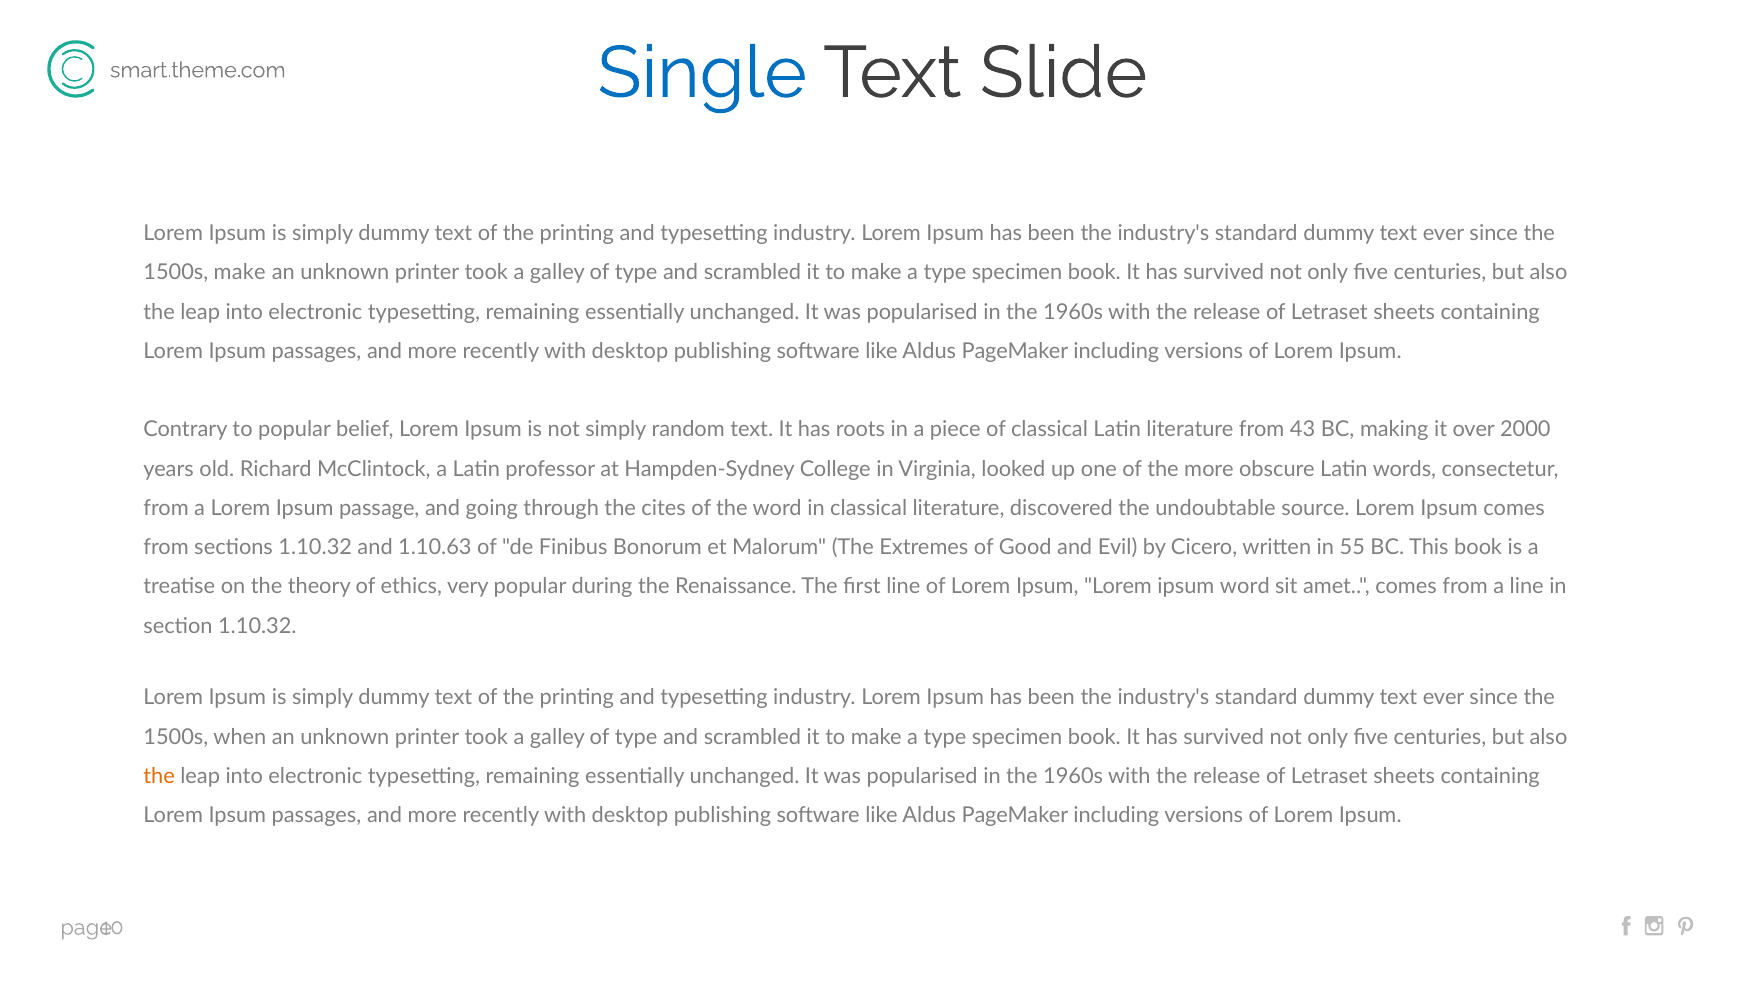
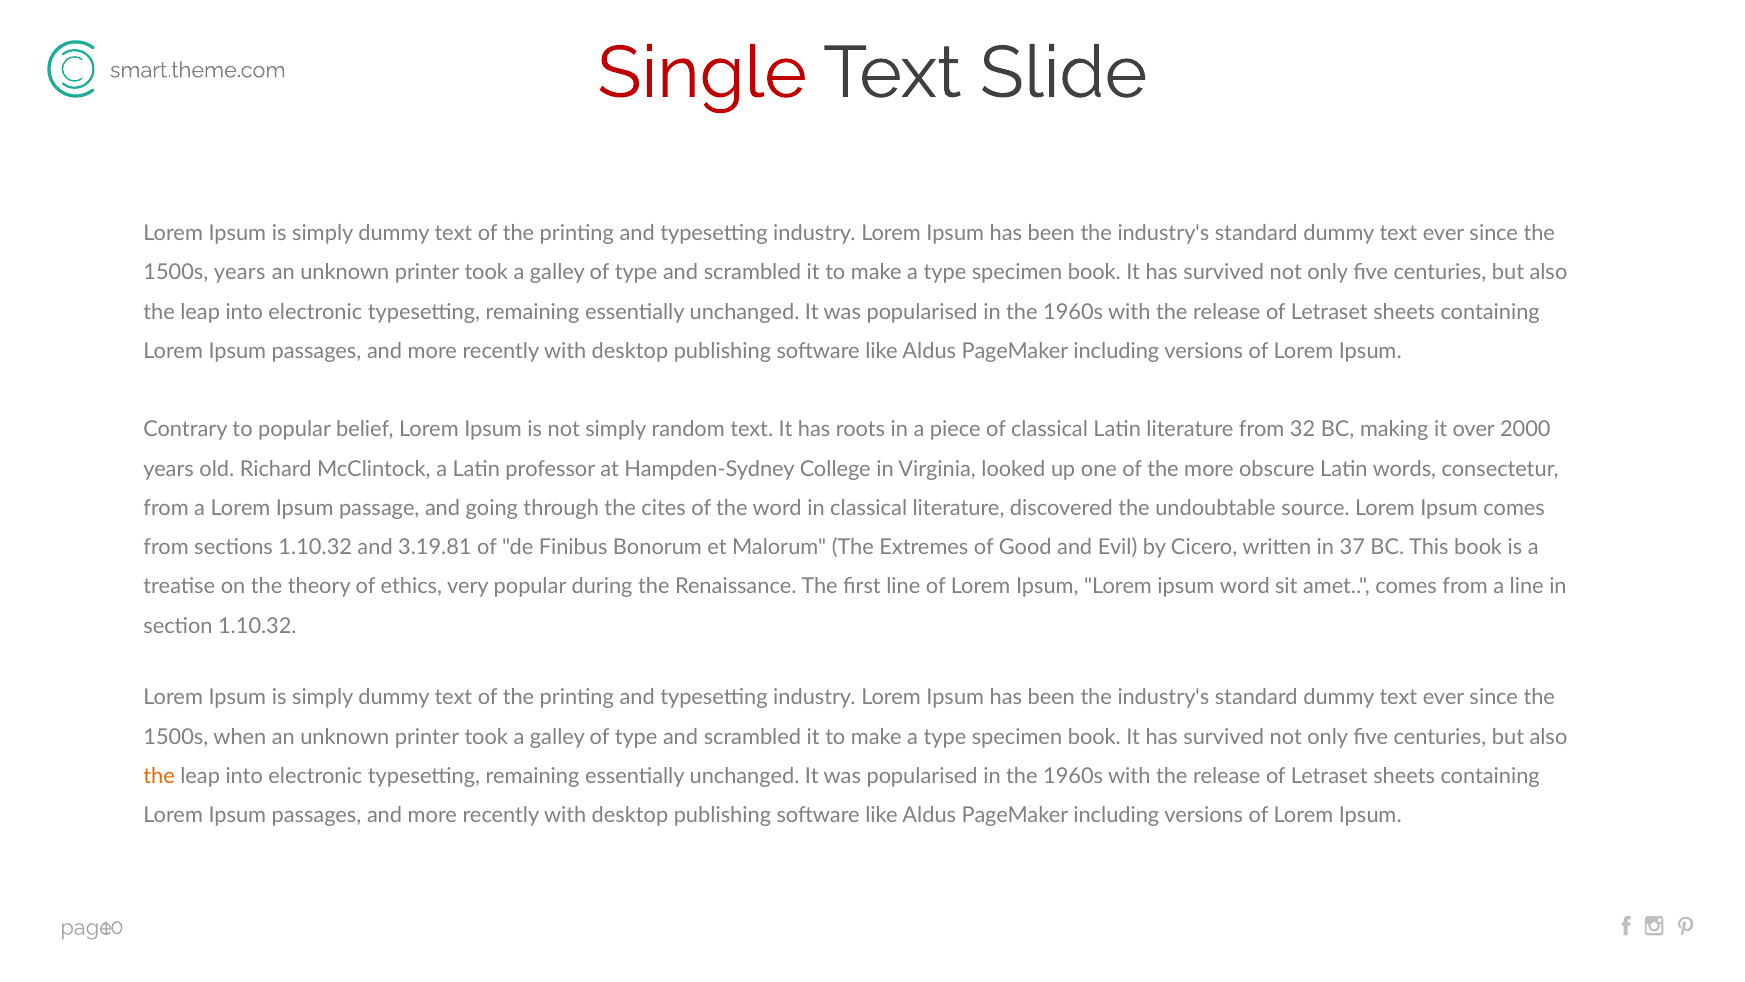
Single colour: blue -> red (702, 73)
1500s make: make -> years (240, 272)
43: 43 -> 32 (1303, 429)
1.10.63: 1.10.63 -> 3.19.81 (435, 547)
55: 55 -> 37 (1352, 547)
